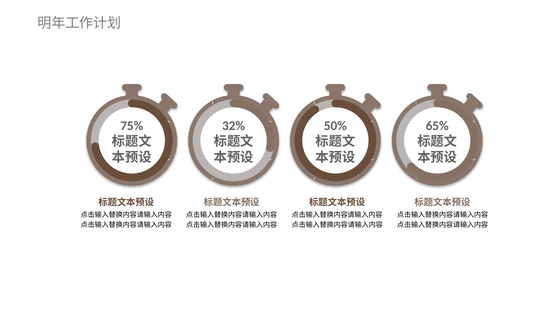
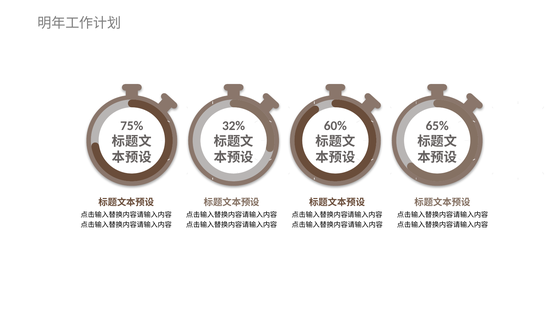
50%: 50% -> 60% (335, 126)
